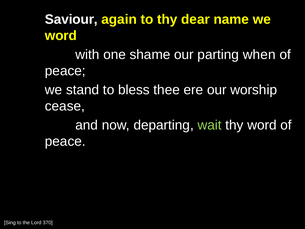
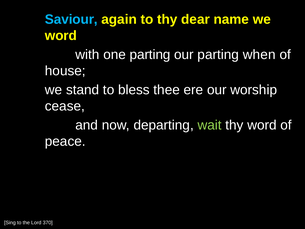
Saviour colour: white -> light blue (71, 19)
one shame: shame -> parting (150, 55)
peace: peace -> house (65, 71)
